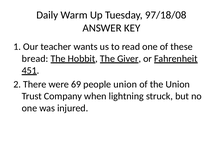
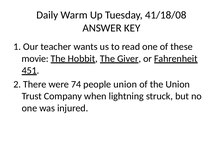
97/18/08: 97/18/08 -> 41/18/08 (166, 15)
bread: bread -> movie (35, 59)
69: 69 -> 74 (76, 84)
